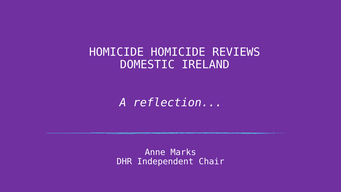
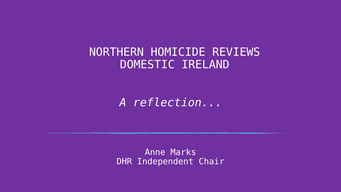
HOMICIDE: HOMICIDE -> NORTHERN (116, 52)
